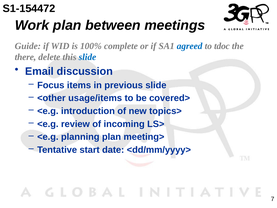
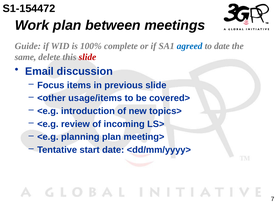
to tdoc: tdoc -> date (222, 46)
there: there -> same (25, 57)
slide colour: blue -> red (87, 57)
